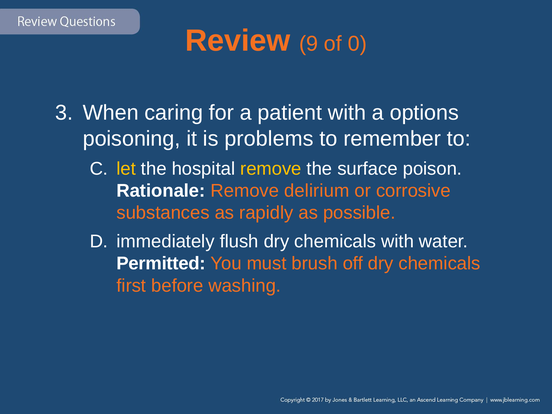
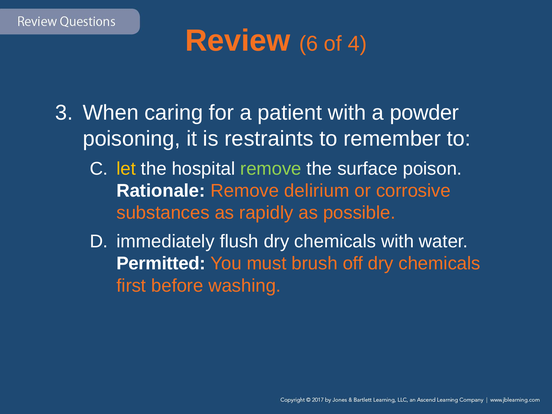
9: 9 -> 6 (309, 44)
0: 0 -> 4 (357, 44)
options: options -> powder (424, 113)
problems: problems -> restraints (269, 139)
remove colour: yellow -> light green (271, 169)
